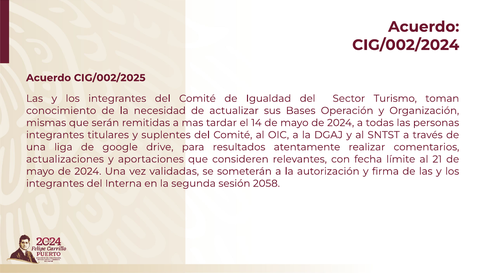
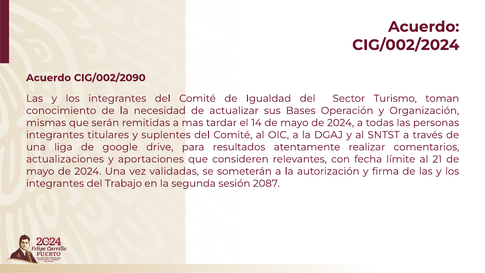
CIG/002/2025: CIG/002/2025 -> CIG/002/2090 (110, 78)
Interna: Interna -> Trabajo (123, 183)
2058: 2058 -> 2087 (266, 183)
